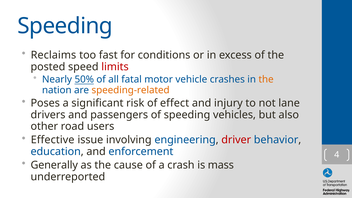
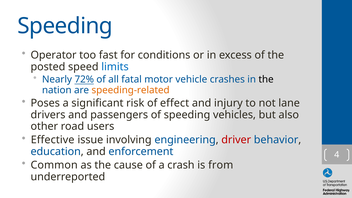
Reclaims: Reclaims -> Operator (54, 55)
limits colour: red -> blue (115, 67)
50%: 50% -> 72% (84, 79)
the colour: orange -> black (266, 79)
Generally: Generally -> Common (54, 165)
mass: mass -> from (221, 165)
